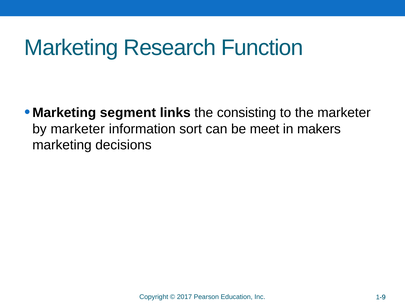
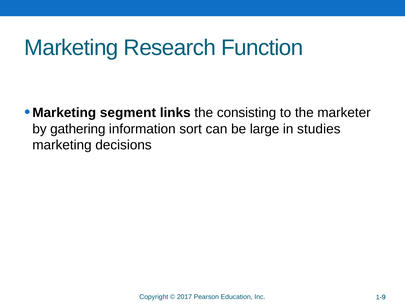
by marketer: marketer -> gathering (78, 129)
meet: meet -> large (265, 129)
makers: makers -> studies (319, 129)
